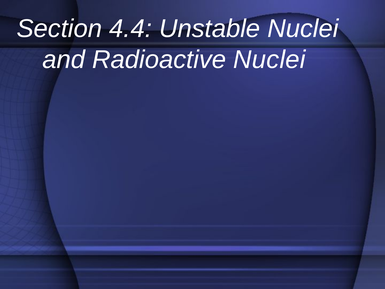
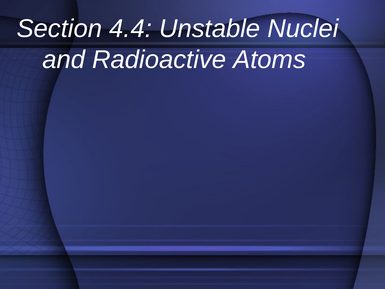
Radioactive Nuclei: Nuclei -> Atoms (270, 59)
